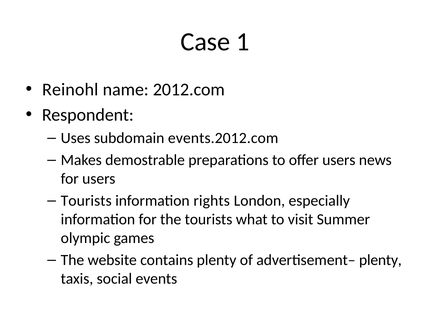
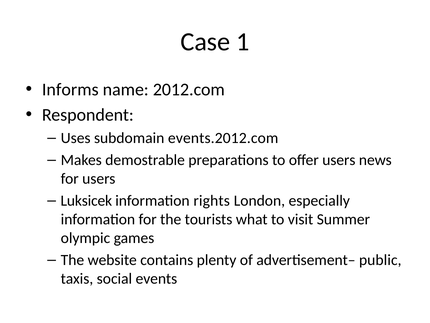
Reinohl: Reinohl -> Informs (70, 89)
Tourists: Tourists -> Luksicek (86, 201)
advertisement– plenty: plenty -> public (380, 260)
